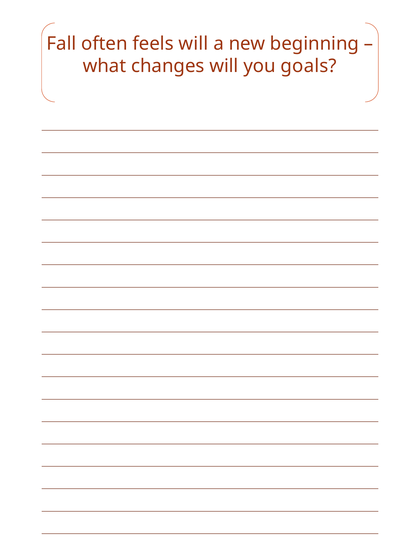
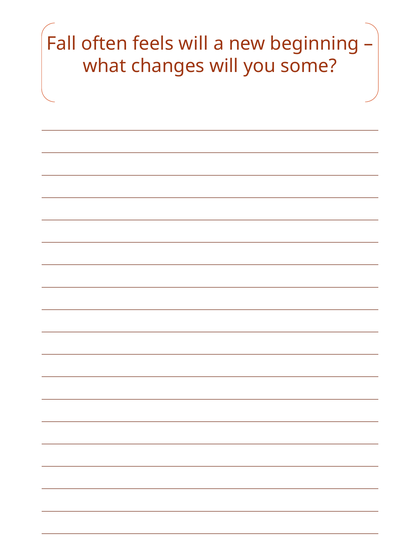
goals: goals -> some (309, 66)
